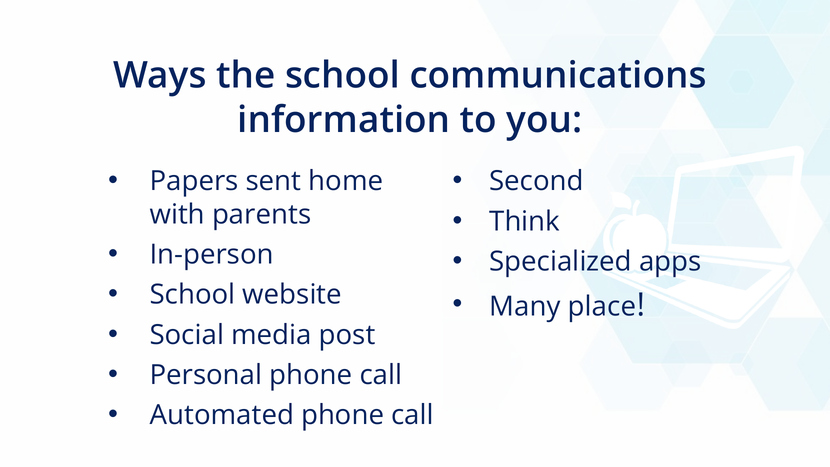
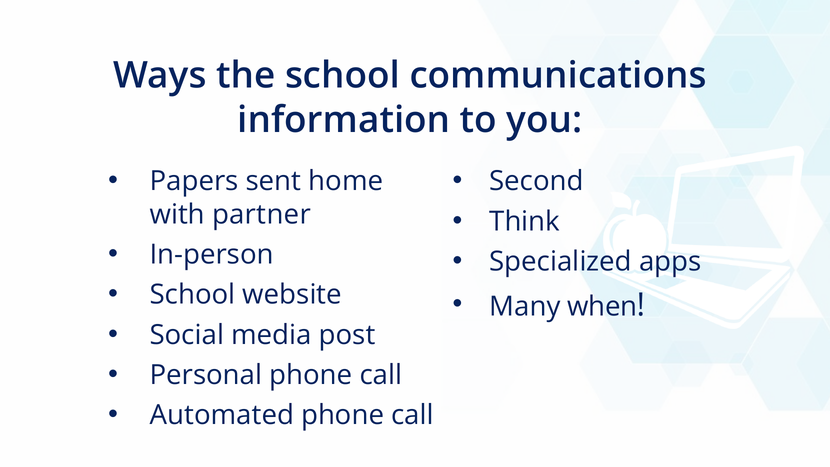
parents: parents -> partner (261, 215)
place: place -> when (602, 306)
